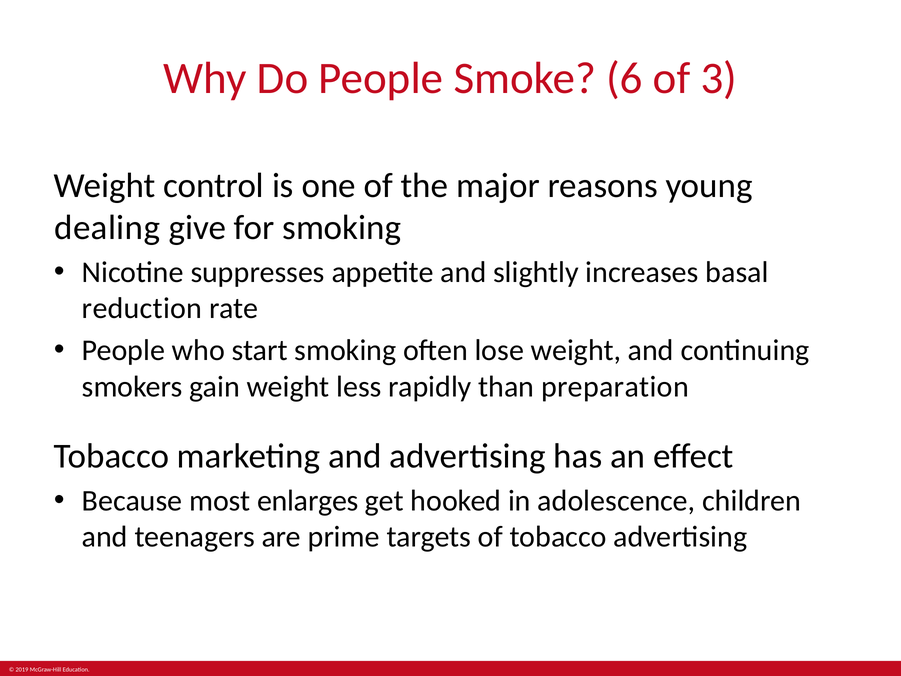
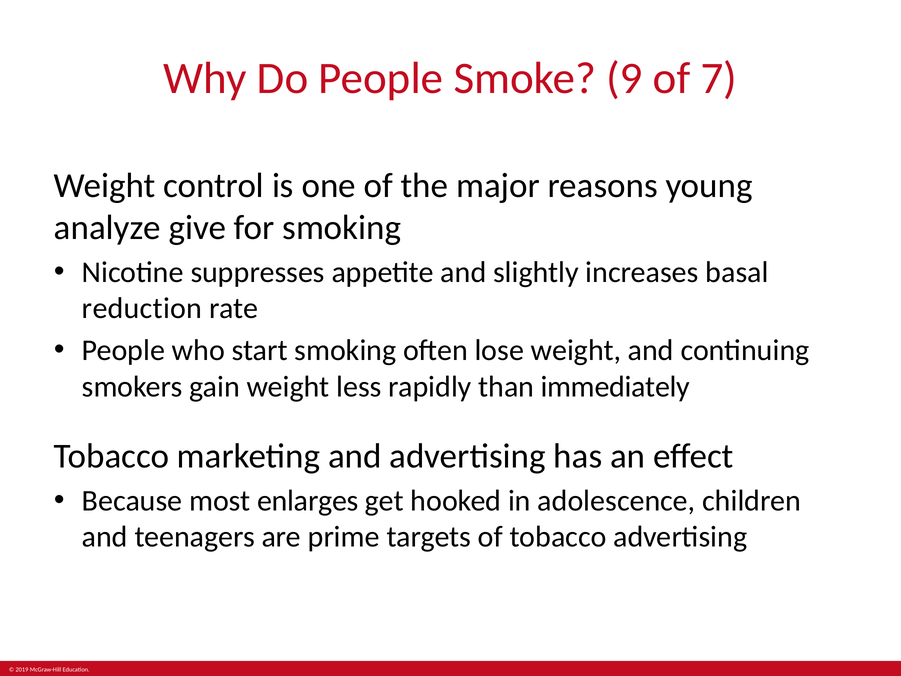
6: 6 -> 9 (625, 78)
3: 3 -> 7 (719, 78)
dealing: dealing -> analyze (107, 228)
preparation: preparation -> immediately (615, 386)
